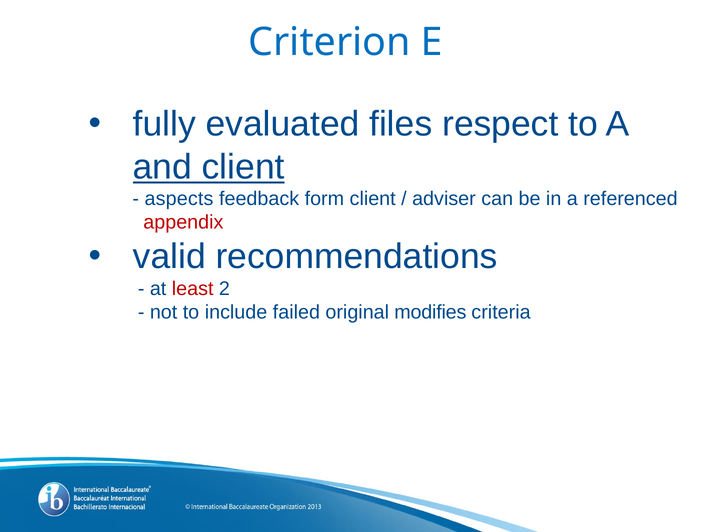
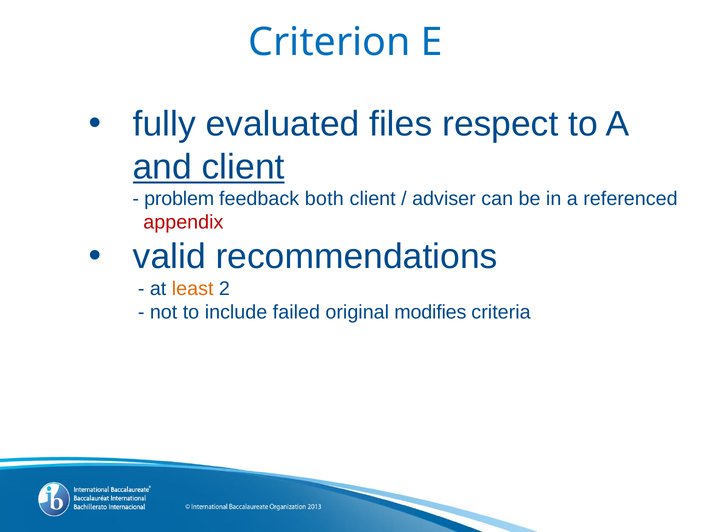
aspects: aspects -> problem (179, 199)
form: form -> both (324, 199)
least colour: red -> orange (193, 289)
